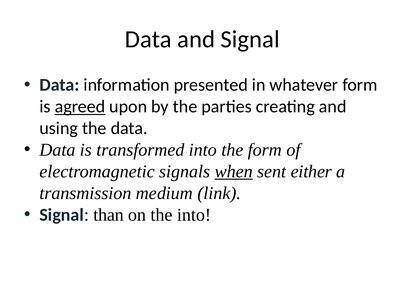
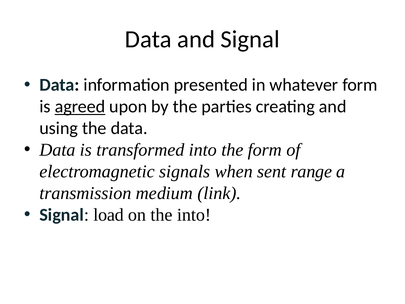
when underline: present -> none (234, 171)
either: either -> range (311, 171)
than: than -> load (109, 215)
